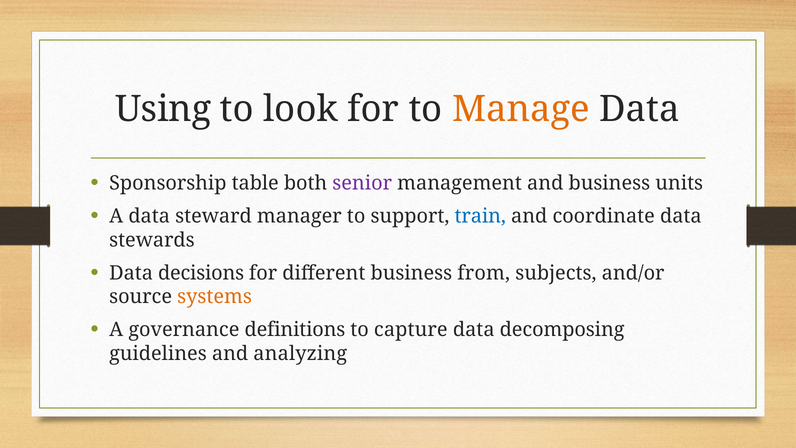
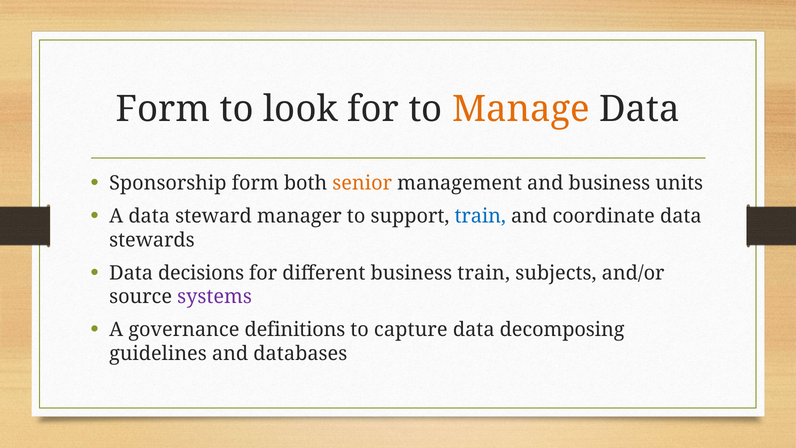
Using: Using -> Form (163, 109)
Sponsorship table: table -> form (255, 183)
senior colour: purple -> orange (362, 183)
business from: from -> train (484, 273)
systems colour: orange -> purple (215, 297)
analyzing: analyzing -> databases (300, 353)
